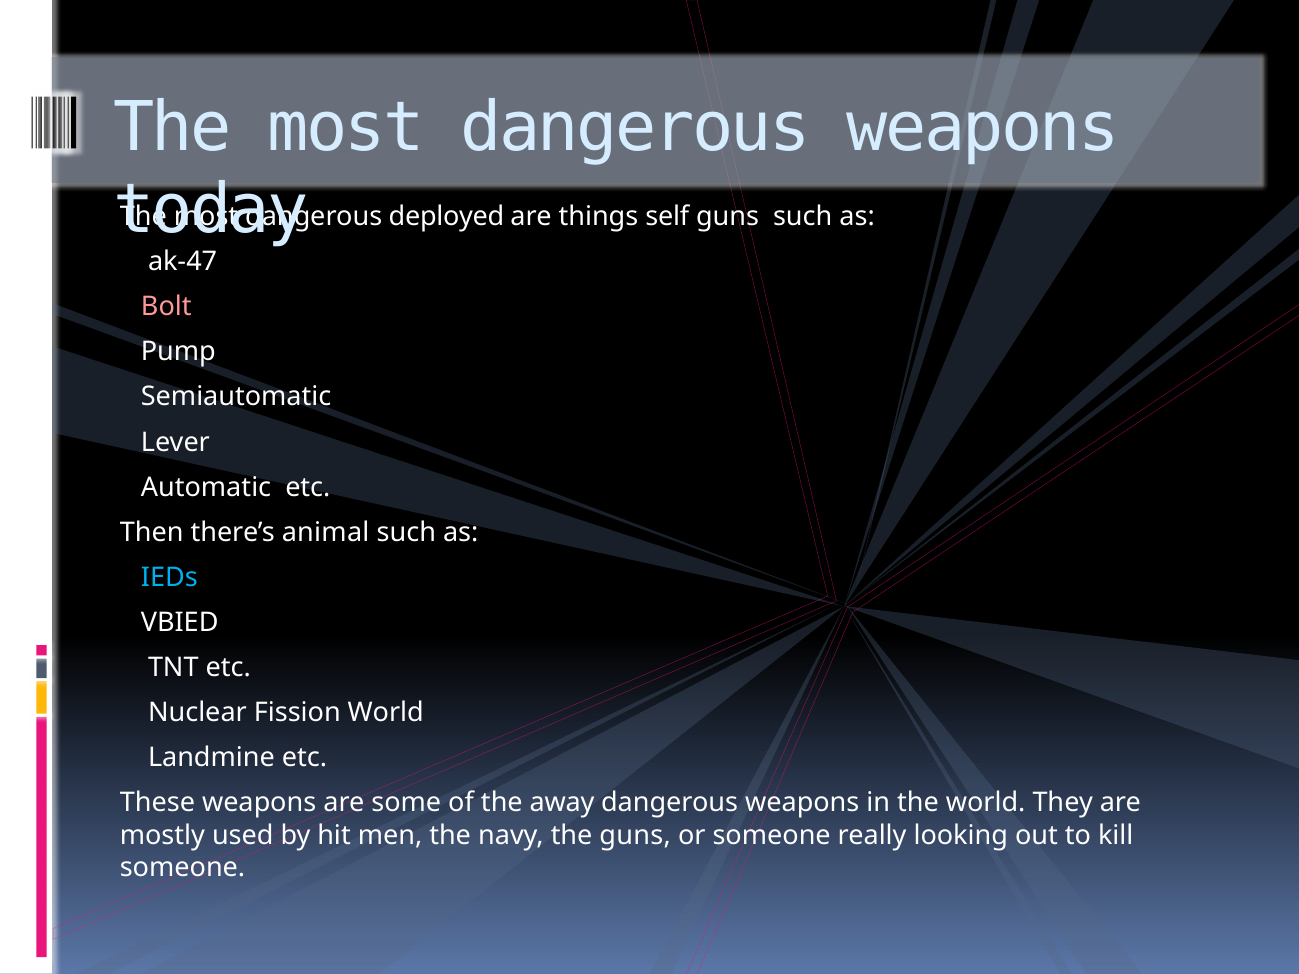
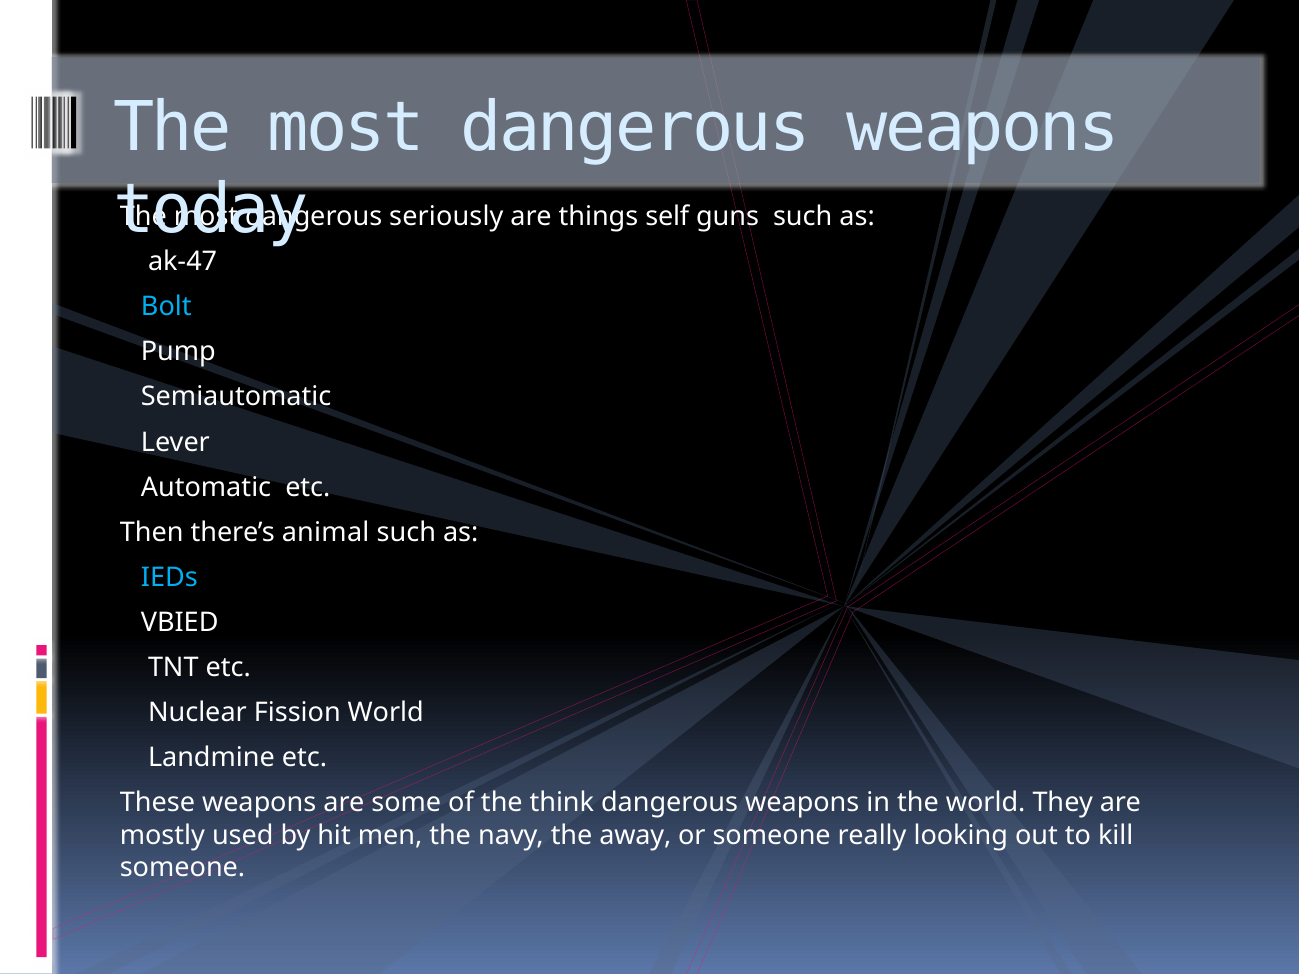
deployed: deployed -> seriously (446, 217)
Bolt colour: pink -> light blue (166, 307)
away: away -> think (562, 803)
the guns: guns -> away (635, 836)
